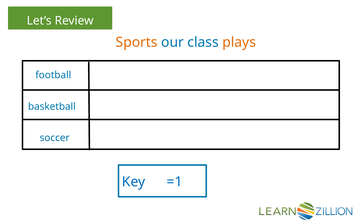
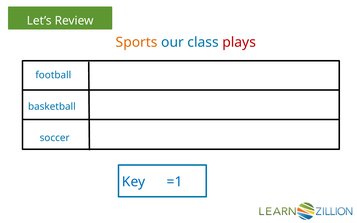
plays colour: orange -> red (239, 42)
